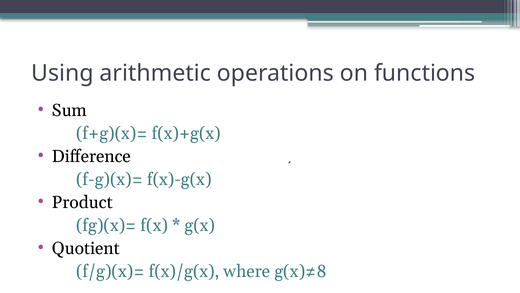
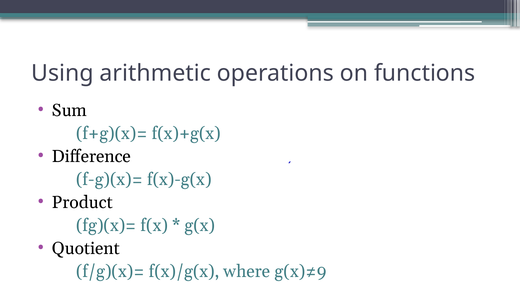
g(x)≠8: g(x)≠8 -> g(x)≠9 (301, 271)
